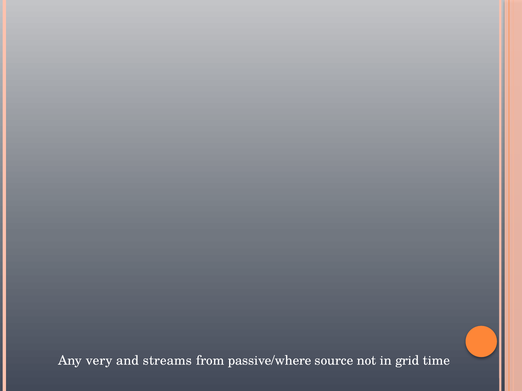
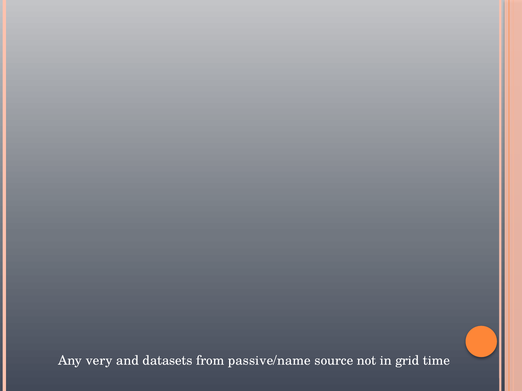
streams: streams -> datasets (168, 361)
passive/where: passive/where -> passive/name (269, 361)
